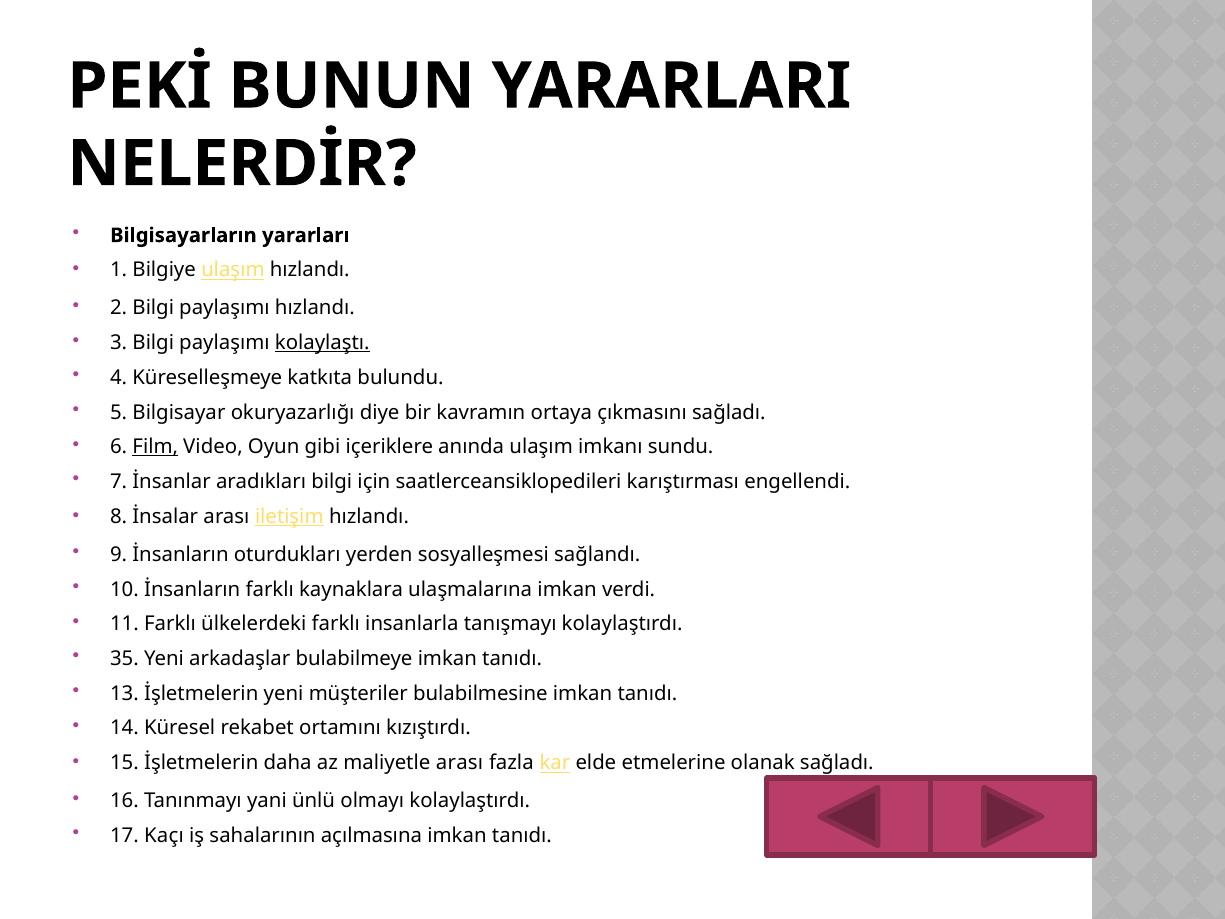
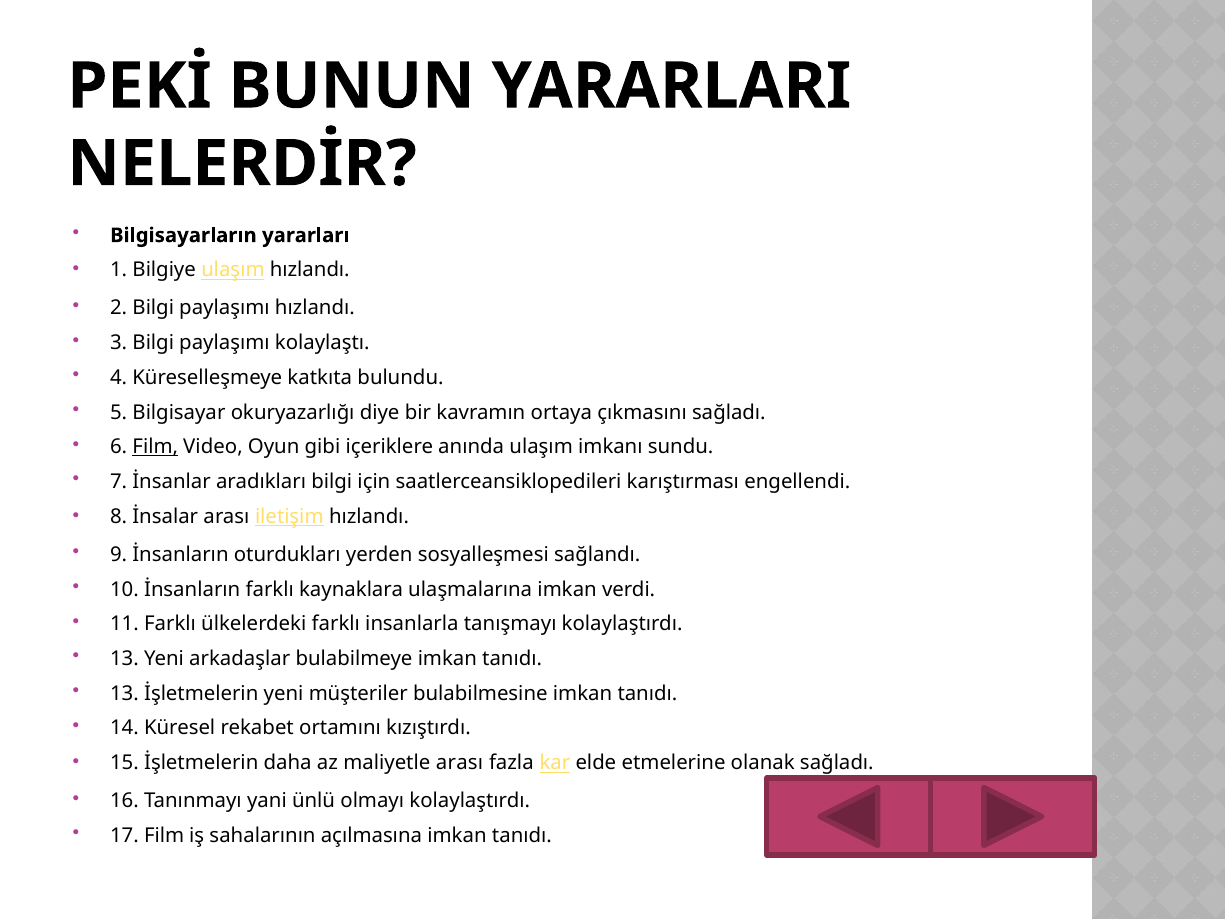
kolaylaştı underline: present -> none (322, 343)
35: 35 -> 13 (124, 659)
17 Kaçı: Kaçı -> Film (164, 835)
